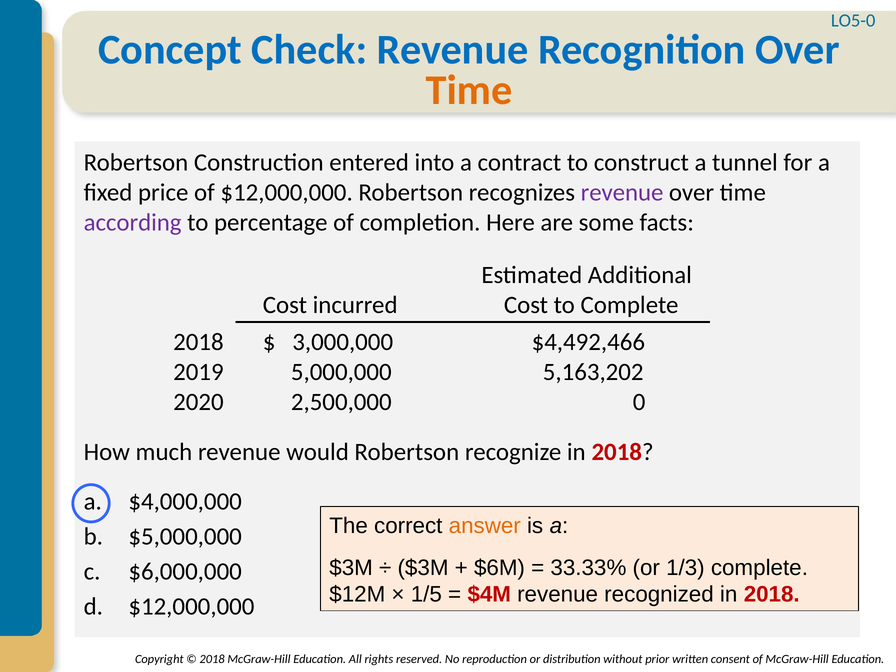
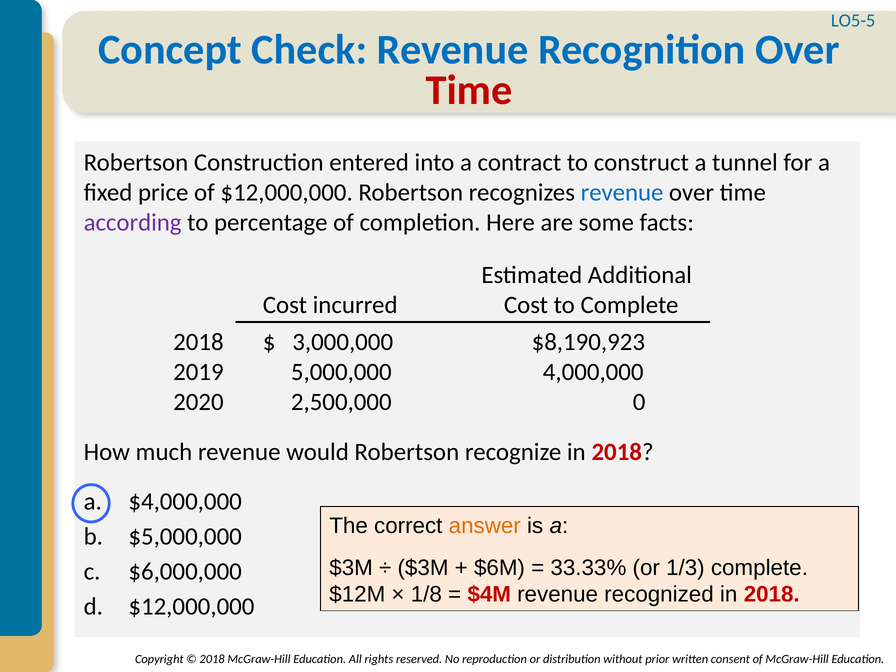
LO5-0: LO5-0 -> LO5-5 (853, 21)
Time colour: orange -> red (469, 90)
revenue colour: purple -> blue (622, 193)
$4,492,466: $4,492,466 -> $8,190,923 (588, 342)
5,163,202: 5,163,202 -> 4,000,000 (593, 372)
1/5: 1/5 -> 1/8 (426, 595)
